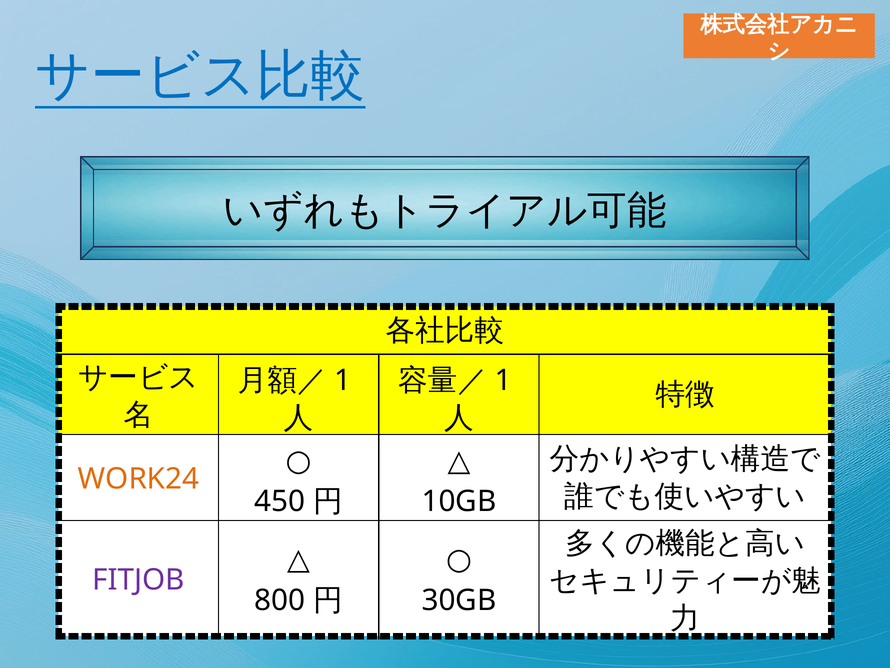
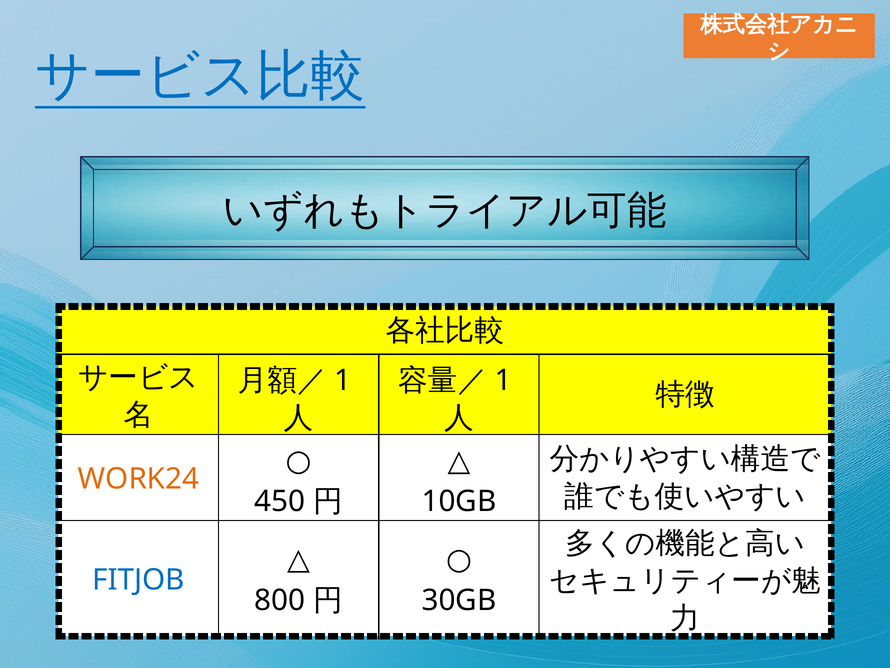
FITJOB colour: purple -> blue (139, 579)
